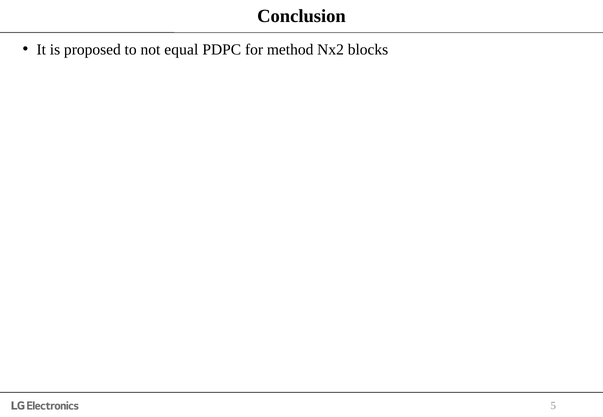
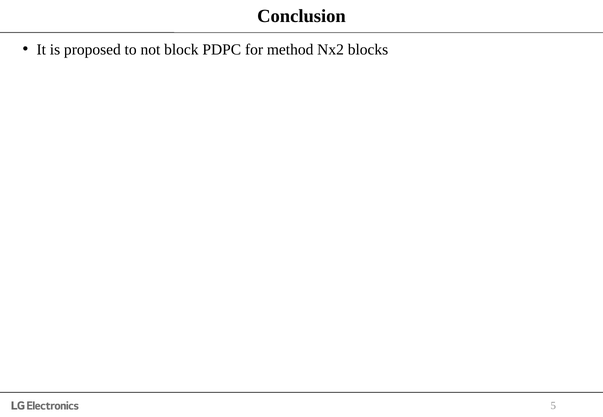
equal: equal -> block (181, 50)
